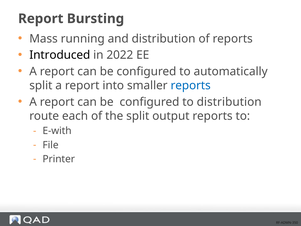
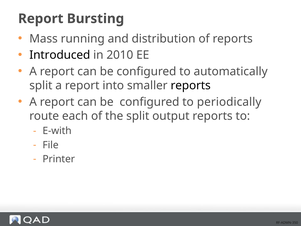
2022: 2022 -> 2010 (120, 55)
reports colour: blue -> black (191, 85)
to distribution: distribution -> periodically (229, 102)
